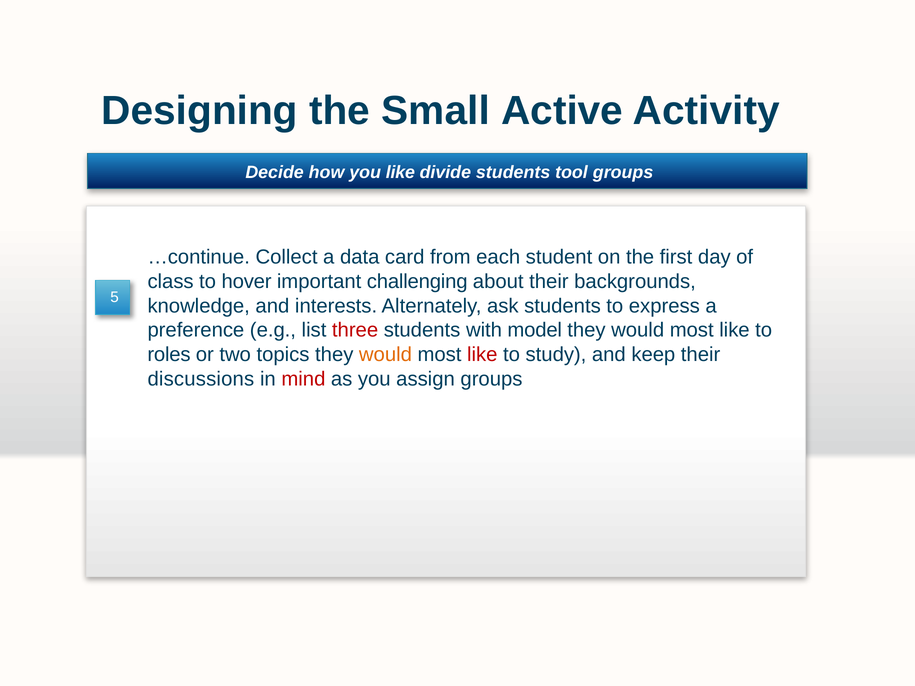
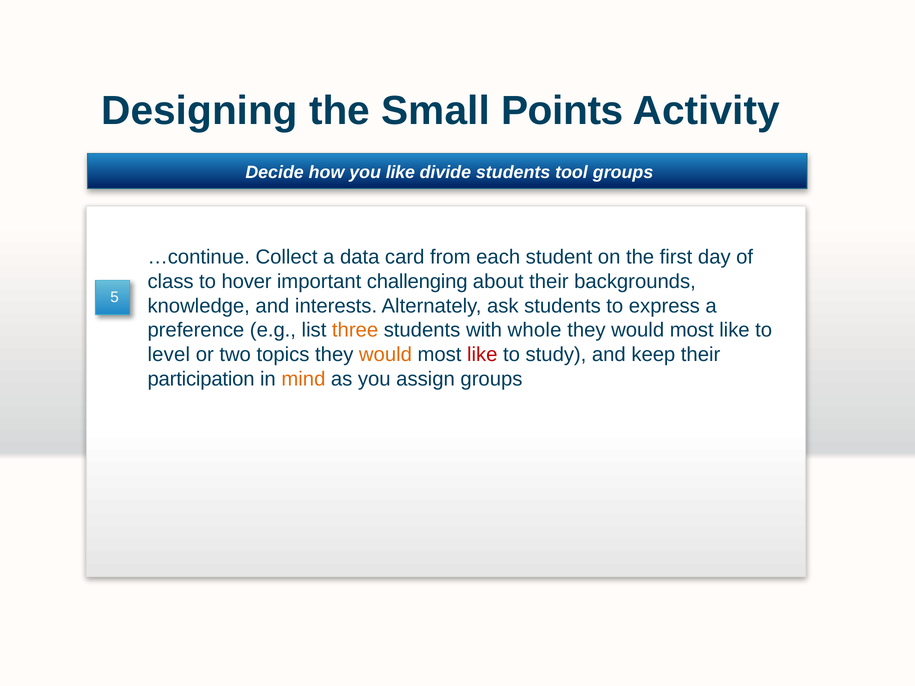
Active: Active -> Points (562, 111)
three colour: red -> orange (355, 330)
model: model -> whole (535, 330)
roles: roles -> level (169, 355)
discussions: discussions -> participation (201, 379)
mind colour: red -> orange (303, 379)
